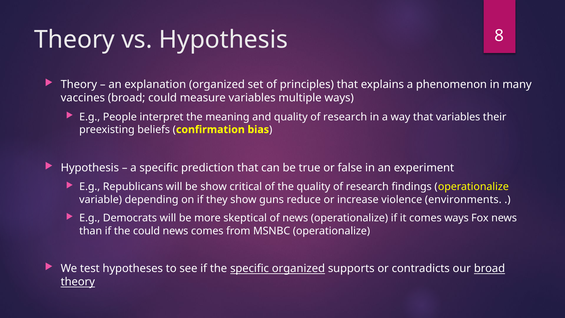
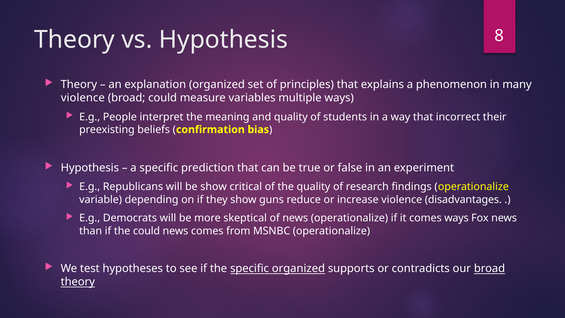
vaccines: vaccines -> violence (83, 98)
and quality of research: research -> students (345, 117)
that variables: variables -> incorrect (458, 117)
environments: environments -> disadvantages (463, 199)
